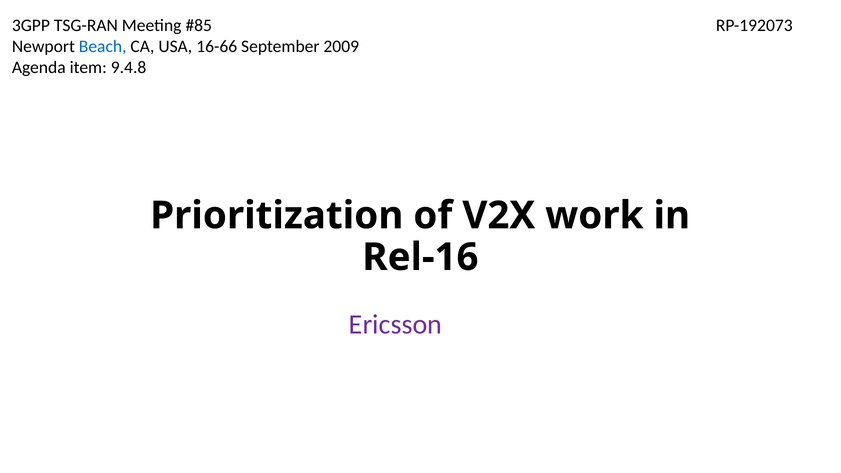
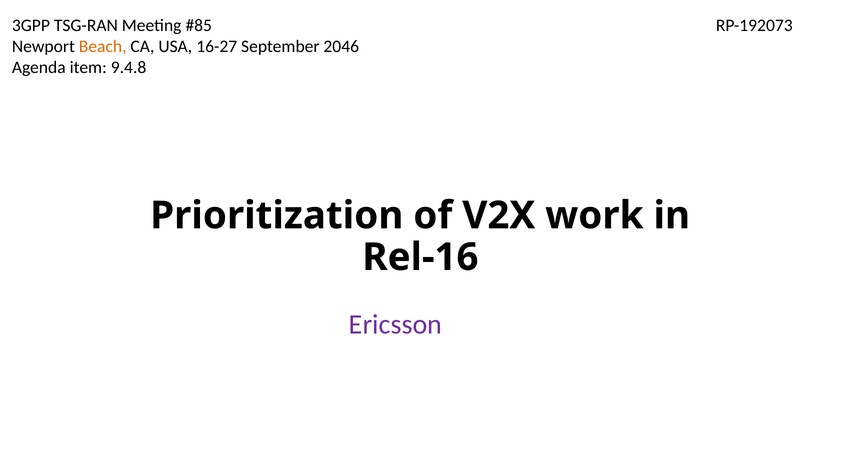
Beach colour: blue -> orange (103, 46)
16-66: 16-66 -> 16-27 (217, 46)
2009: 2009 -> 2046 (341, 46)
